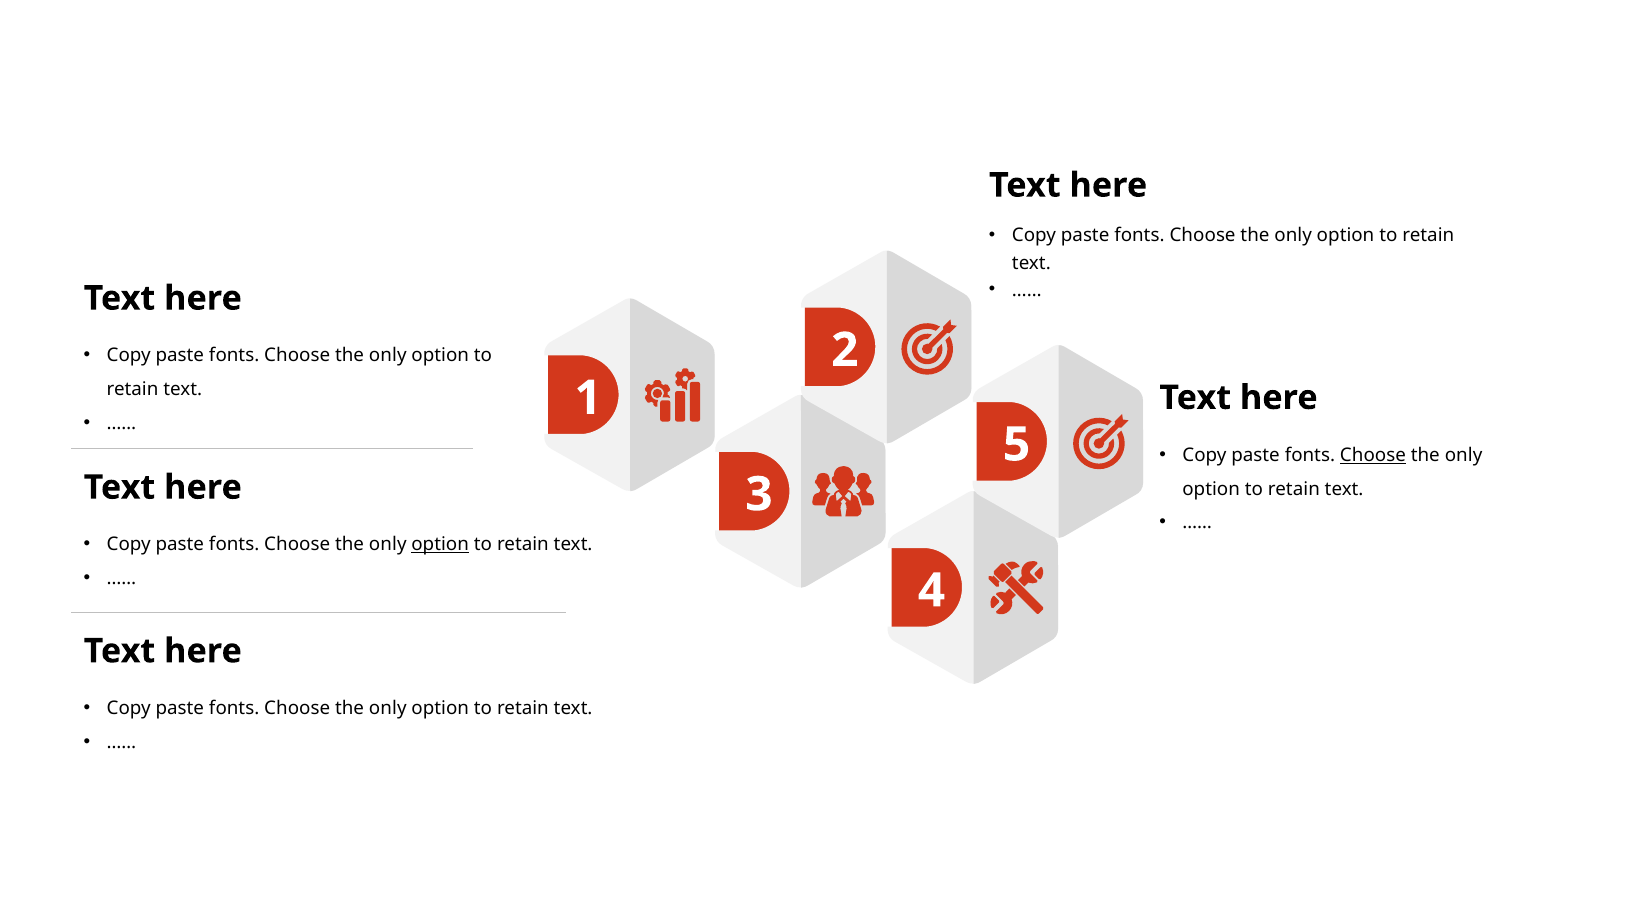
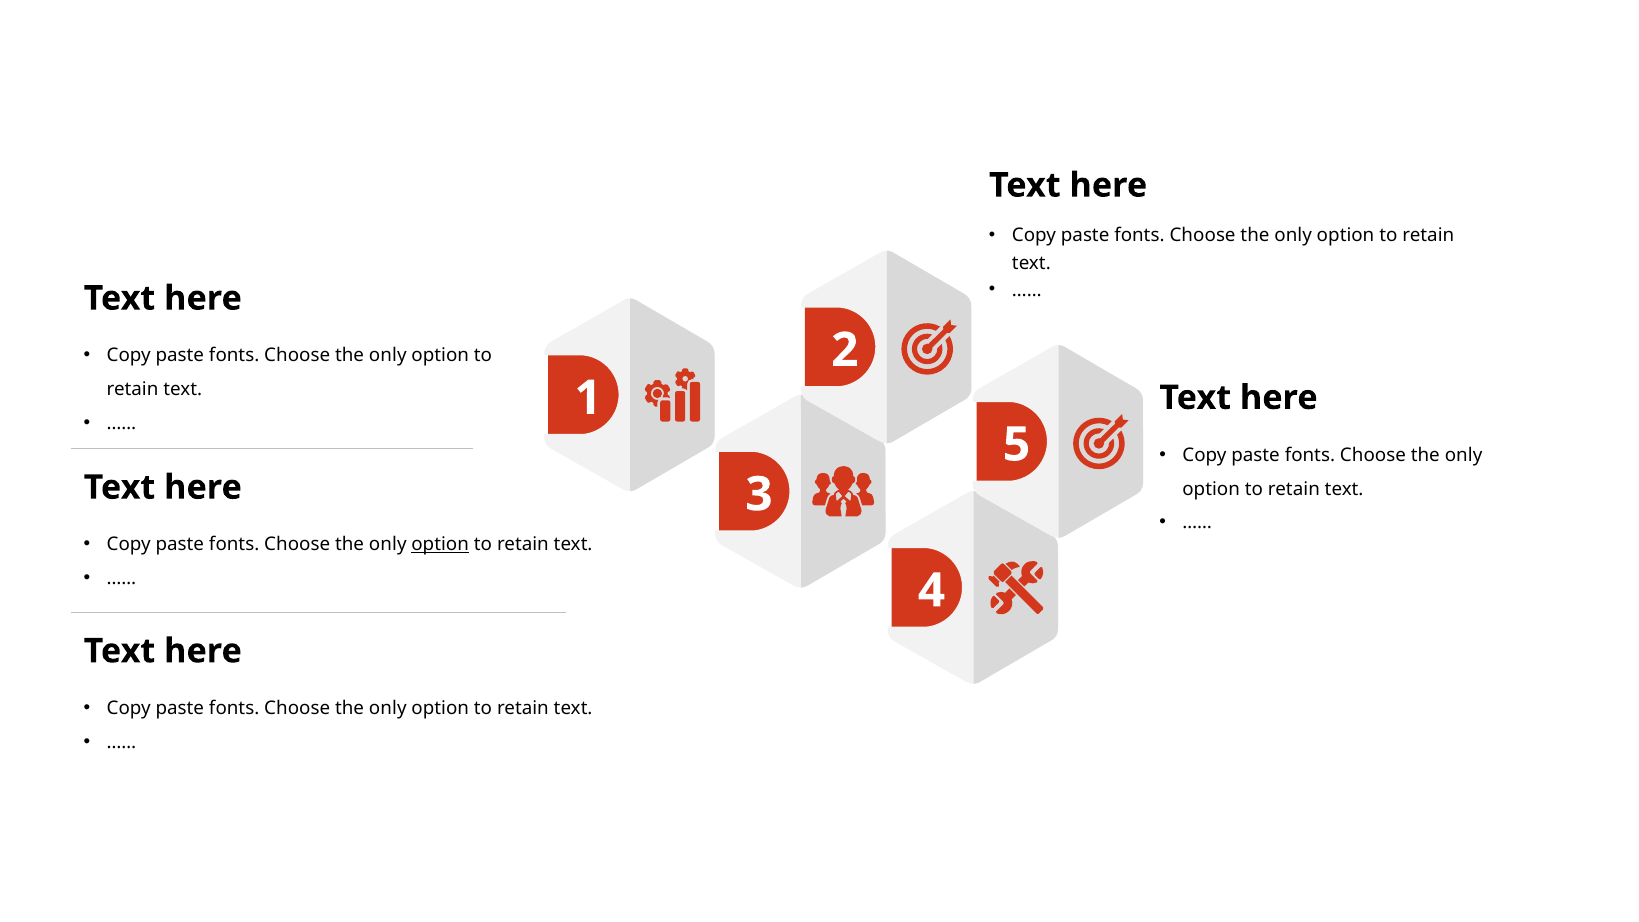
Choose underline: present -> none (1373, 455)
